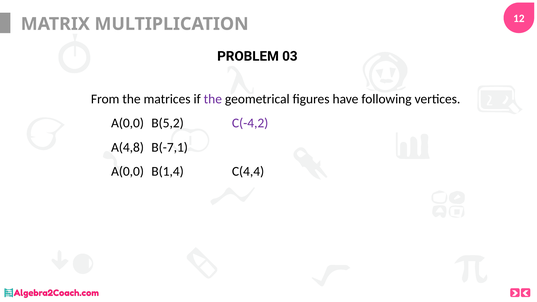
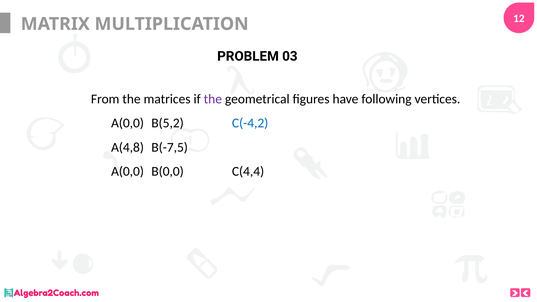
C(-4,2 colour: purple -> blue (250, 123)
B(-7,1: B(-7,1 -> B(-7,5 (170, 147)
B(1,4: B(1,4 -> B(0,0 (168, 172)
